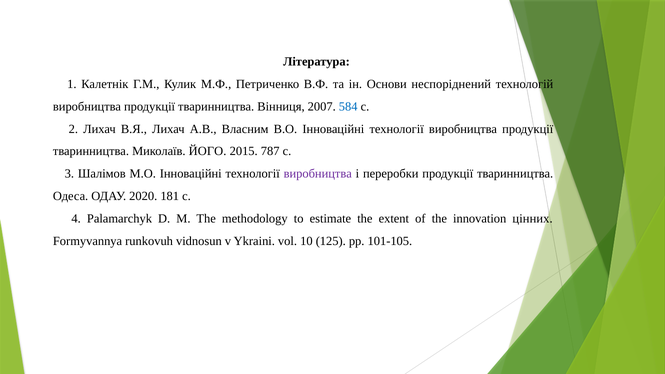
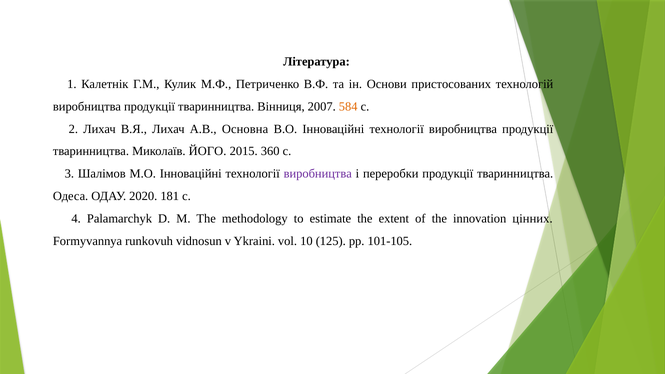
неспоріднений: неспоріднений -> пристосованих (451, 84)
584 colour: blue -> orange (348, 107)
Власним: Власним -> Основна (245, 129)
787: 787 -> 360 (270, 151)
